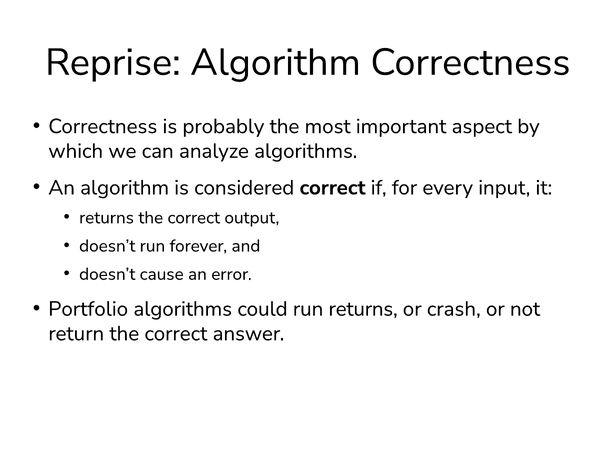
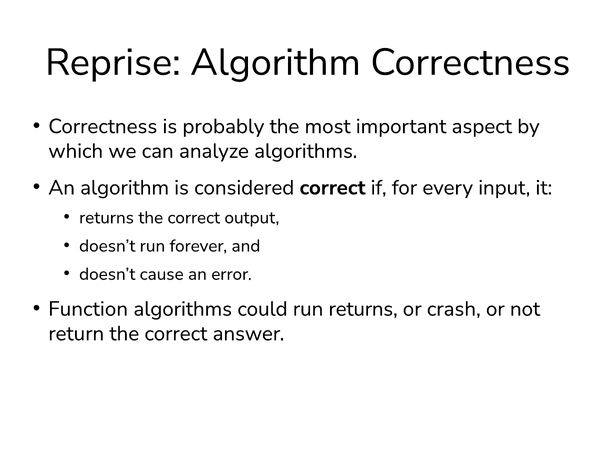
Portfolio: Portfolio -> Function (88, 309)
